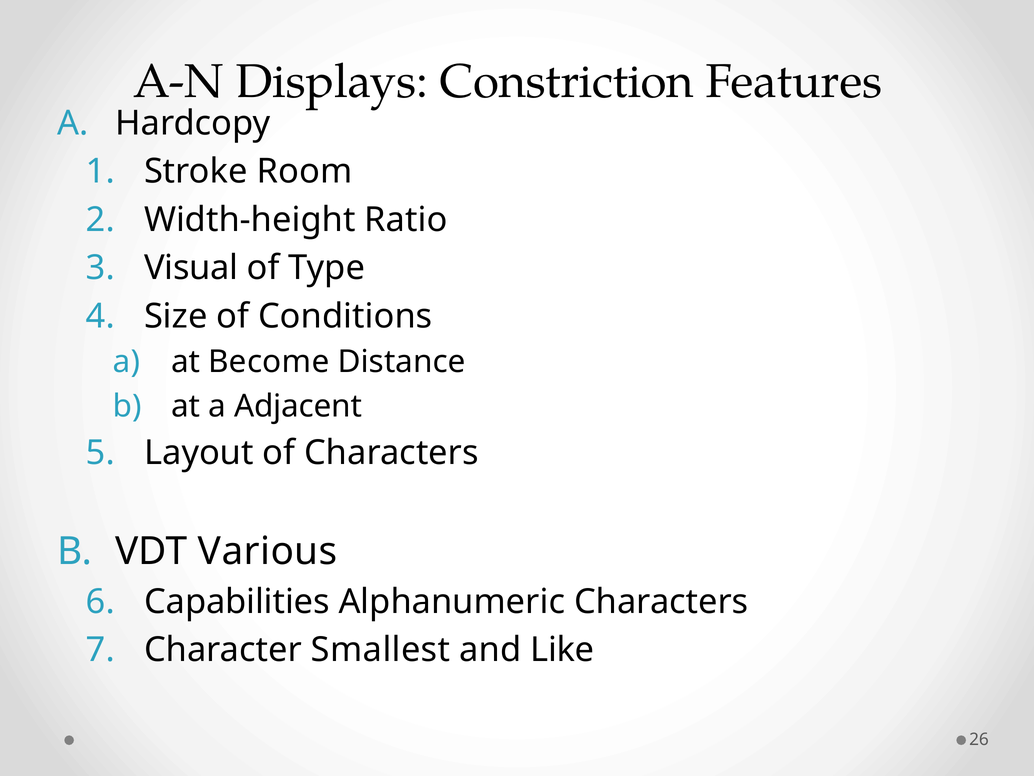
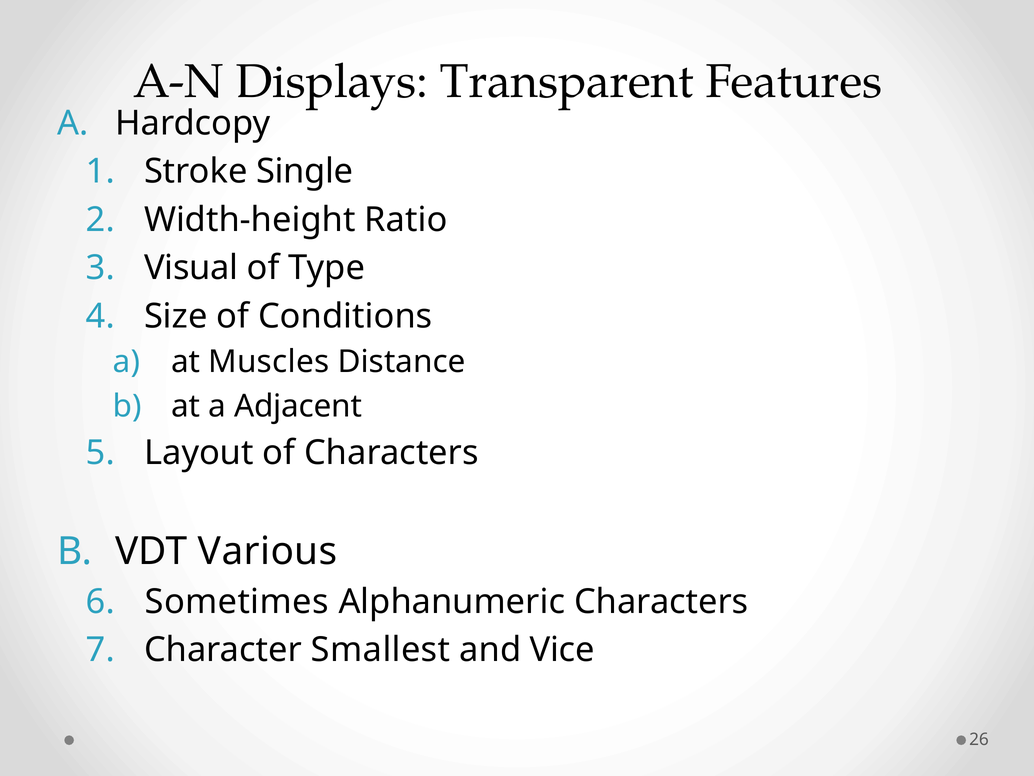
Constriction: Constriction -> Transparent (567, 82)
Room: Room -> Single (305, 171)
Become: Become -> Muscles (269, 362)
Capabilities: Capabilities -> Sometimes (237, 601)
Like: Like -> Vice (562, 650)
